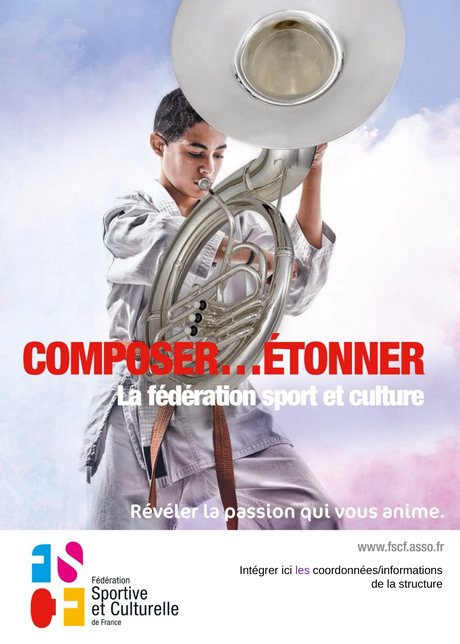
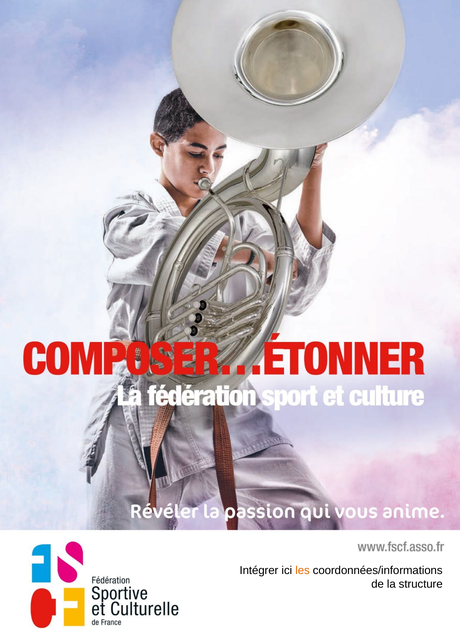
les colour: purple -> orange (303, 570)
